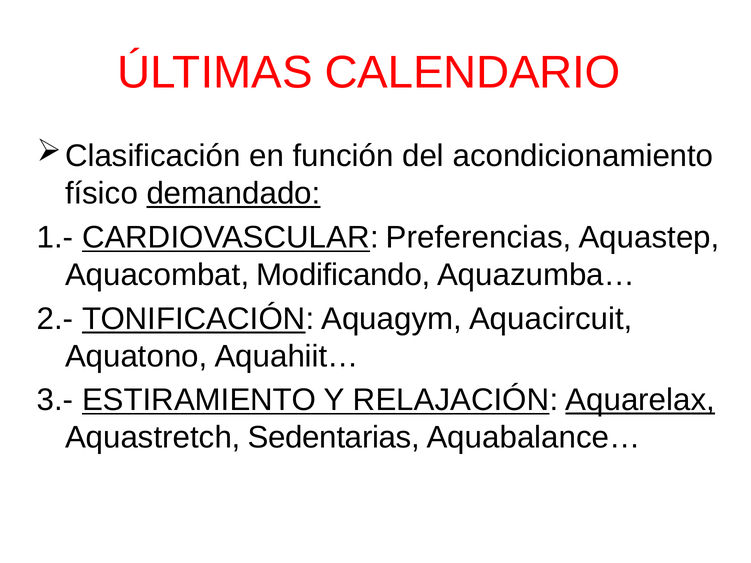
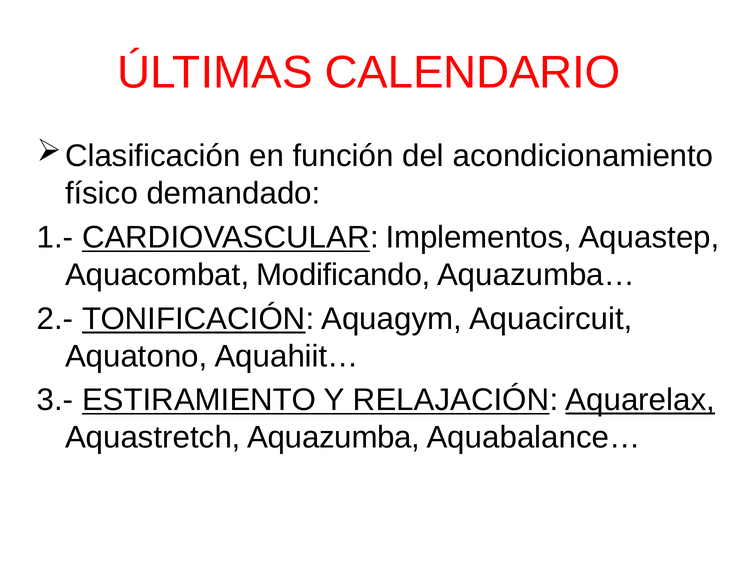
demandado underline: present -> none (234, 194)
Preferencias: Preferencias -> Implementos (479, 238)
Sedentarias: Sedentarias -> Aquazumba (334, 438)
